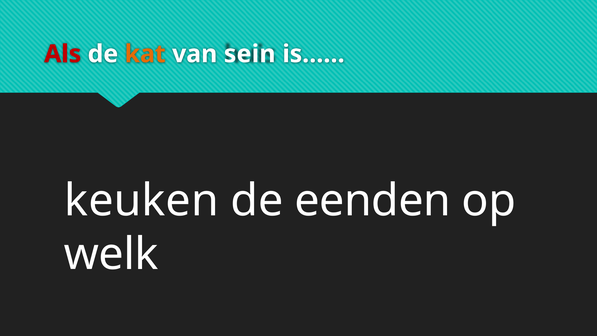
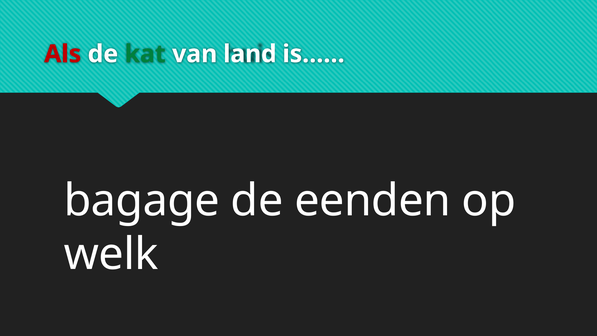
kat colour: orange -> green (145, 54)
sein: sein -> land (250, 54)
keuken: keuken -> bagage (142, 201)
